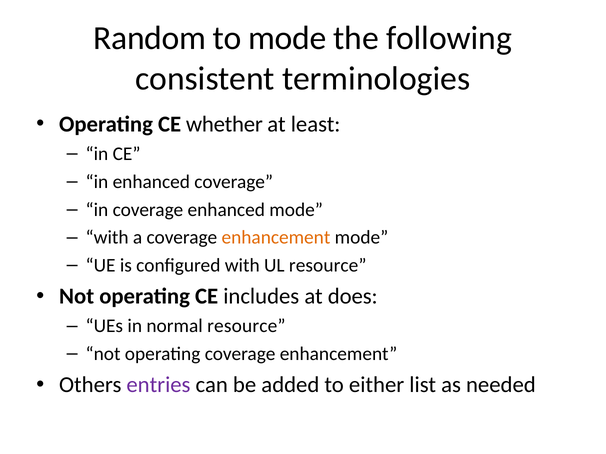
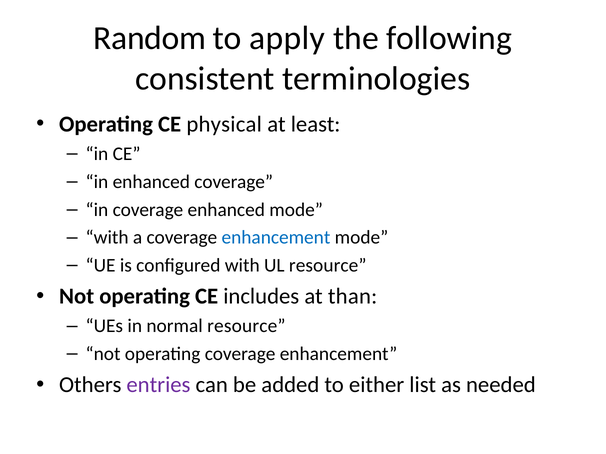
to mode: mode -> apply (287, 38)
whether: whether -> physical (224, 124)
enhancement colour: orange -> blue (276, 238)
does: does -> than (353, 297)
